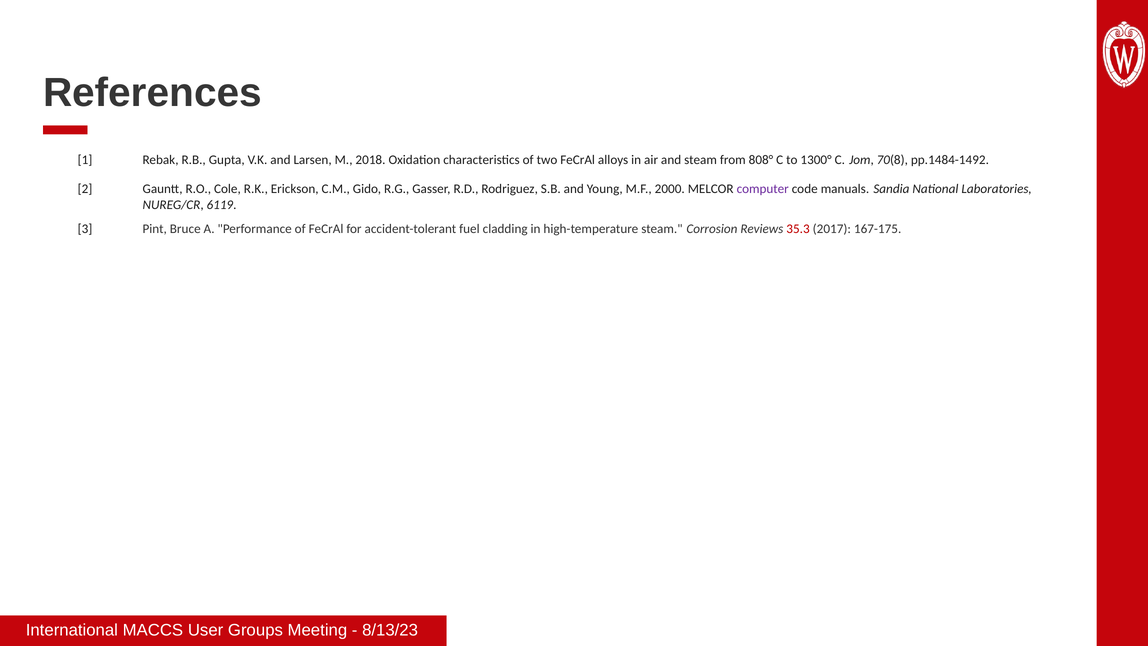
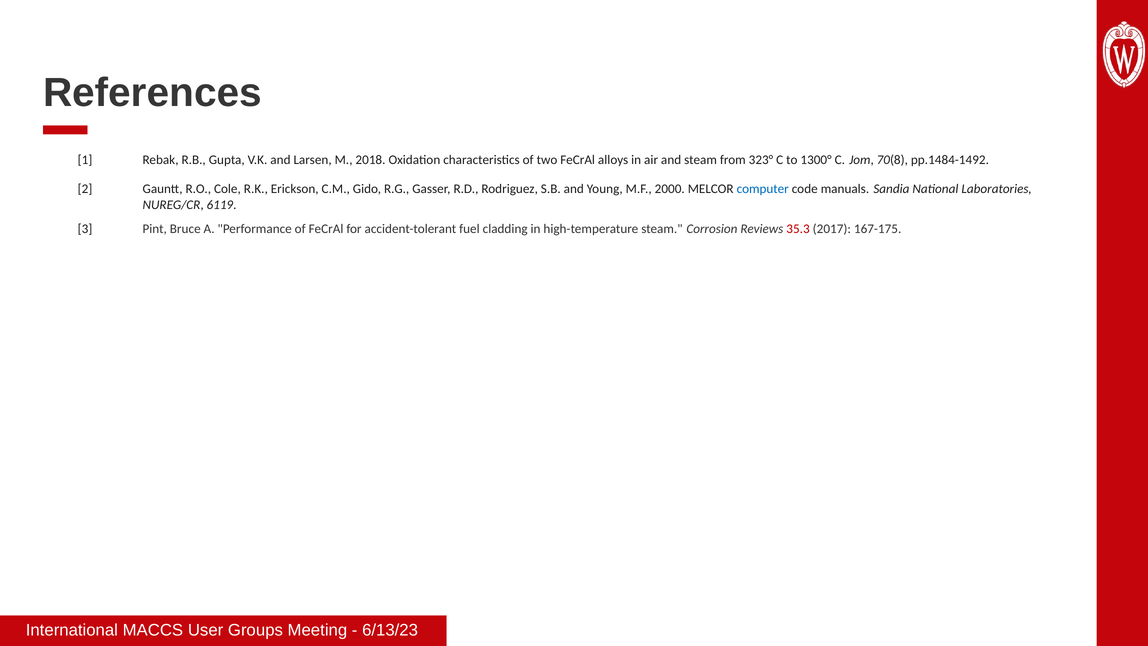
808°: 808° -> 323° (761, 160)
computer colour: purple -> blue (763, 189)
8/13/23: 8/13/23 -> 6/13/23 (390, 630)
